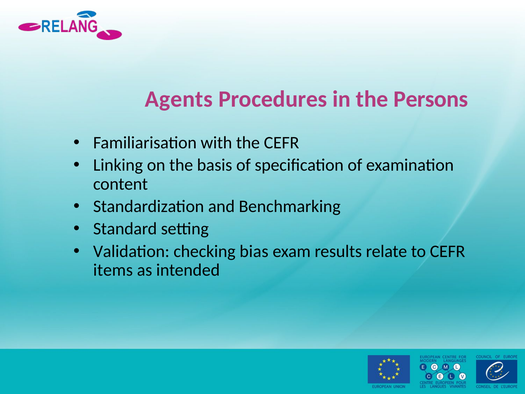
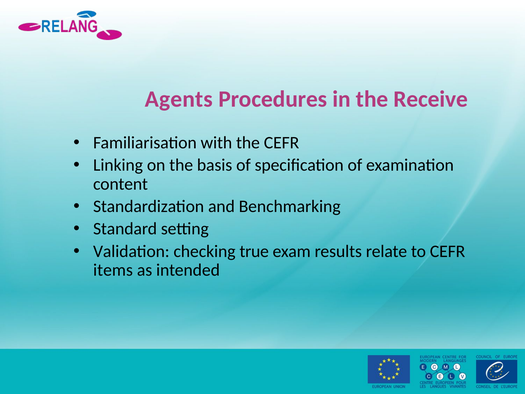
Persons: Persons -> Receive (431, 99)
bias: bias -> true (254, 251)
